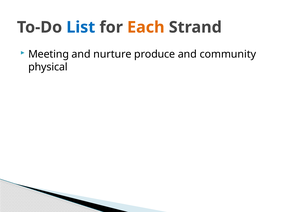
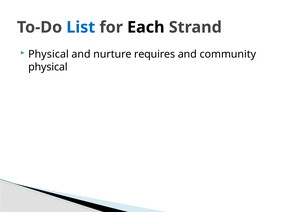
Each colour: orange -> black (146, 27)
Meeting: Meeting -> Physical (49, 54)
produce: produce -> requires (155, 54)
